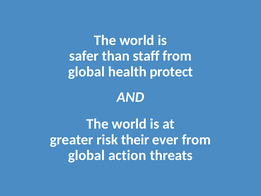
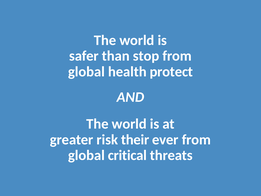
staff: staff -> stop (146, 56)
action: action -> critical (127, 155)
